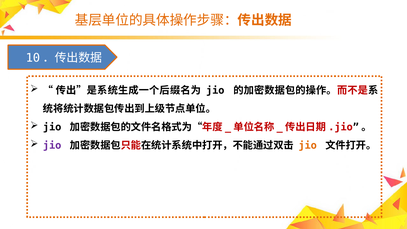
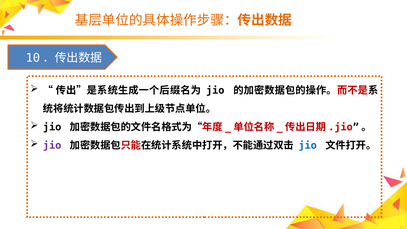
jio colour: orange -> blue (308, 145)
